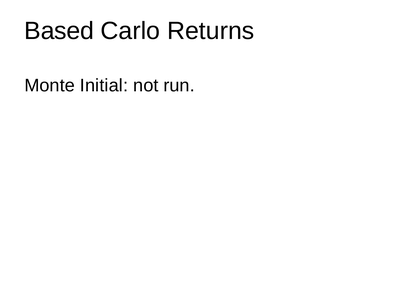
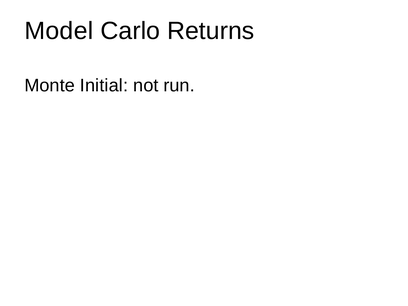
Based: Based -> Model (59, 31)
